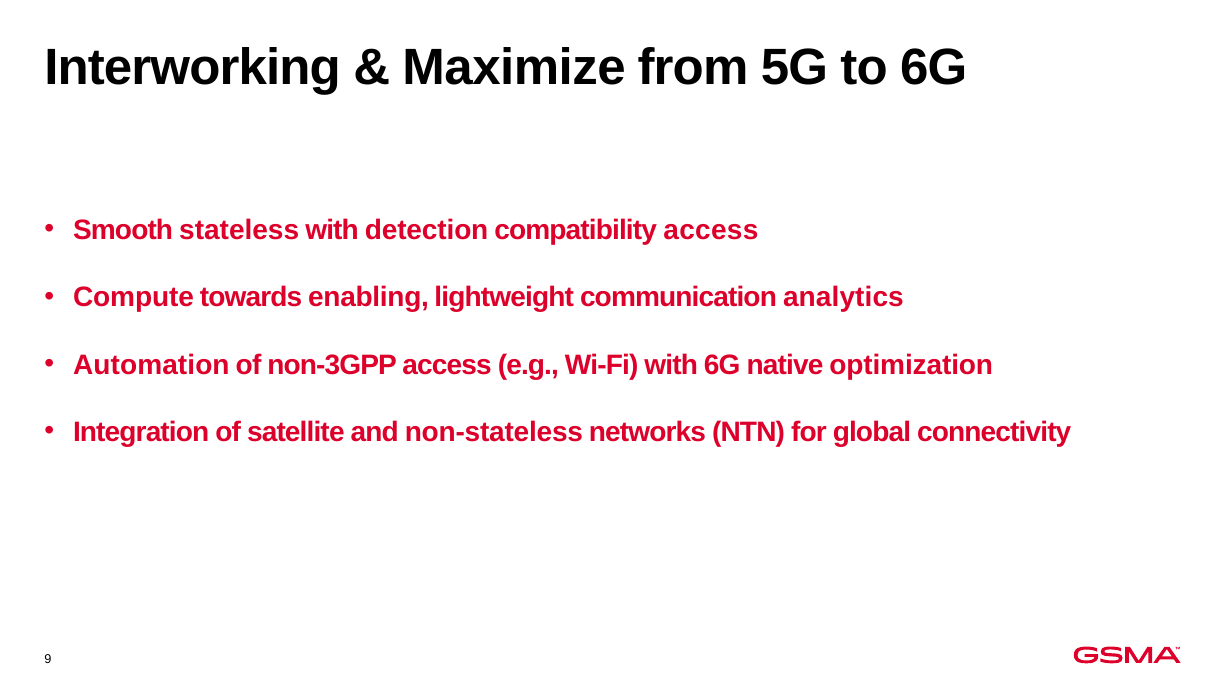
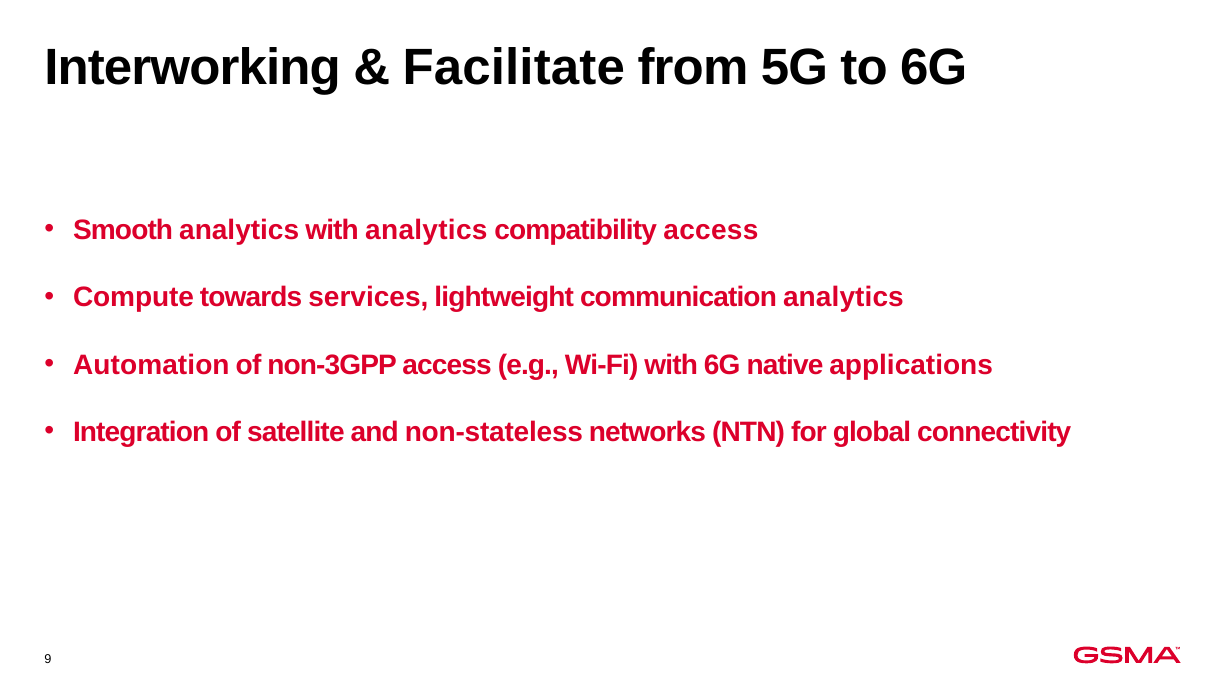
Maximize: Maximize -> Facilitate (514, 68)
Smooth stateless: stateless -> analytics (239, 230)
with detection: detection -> analytics (426, 230)
enabling: enabling -> services (368, 298)
optimization: optimization -> applications (911, 365)
